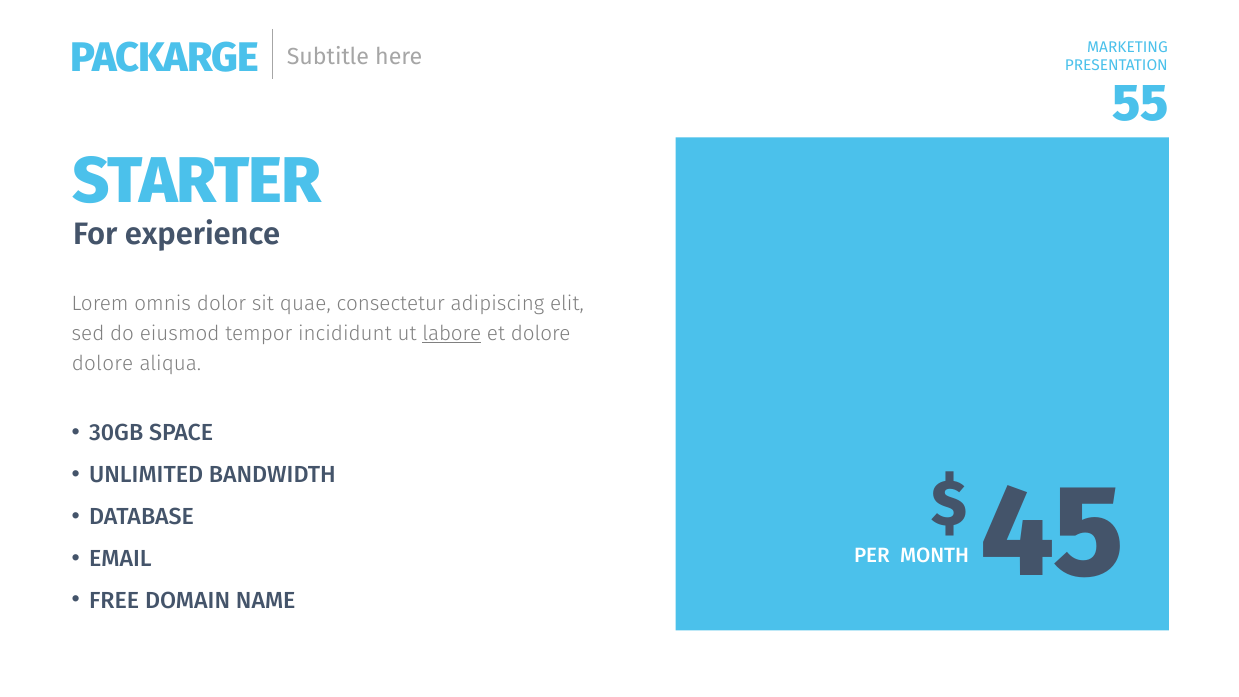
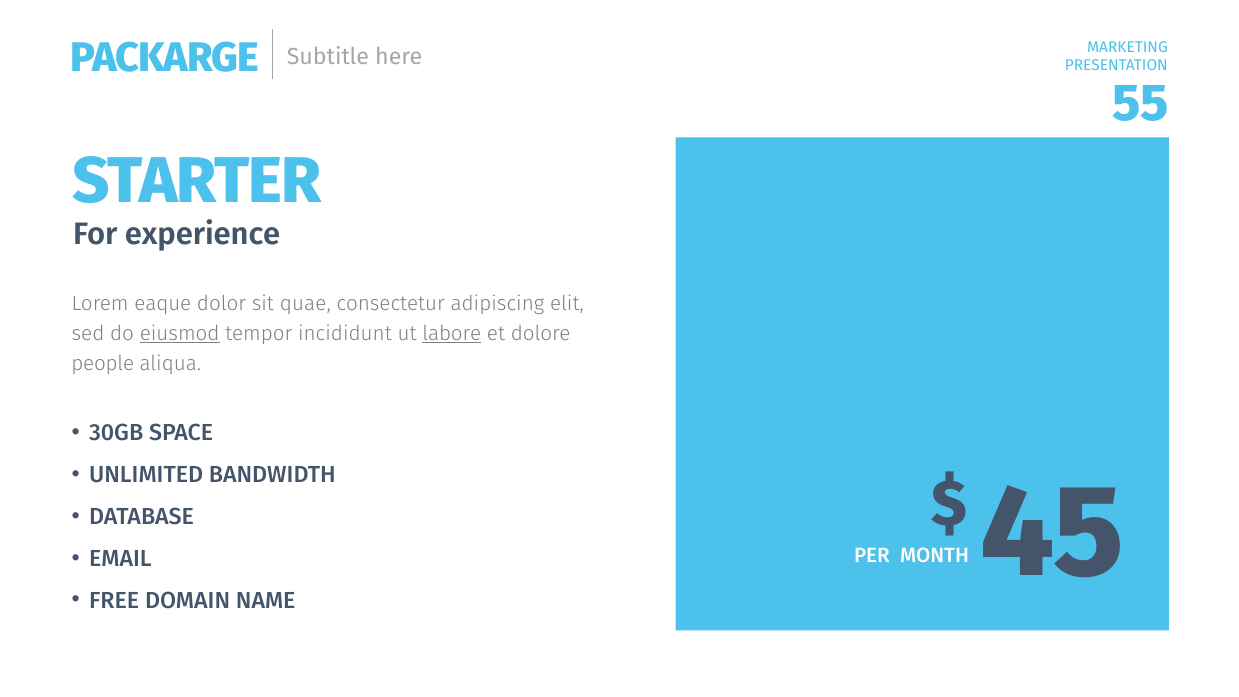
omnis: omnis -> eaque (163, 304)
eiusmod underline: none -> present (180, 334)
dolore: dolore -> people (103, 363)
